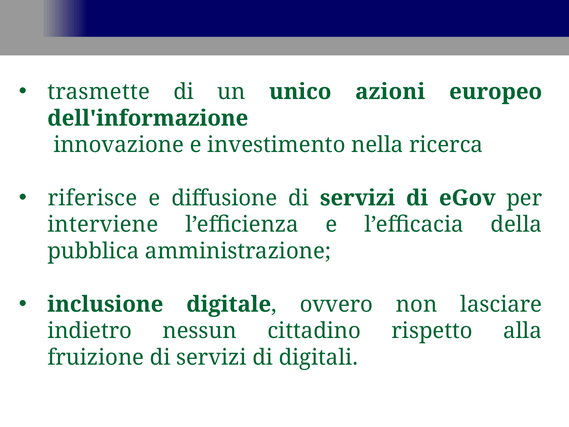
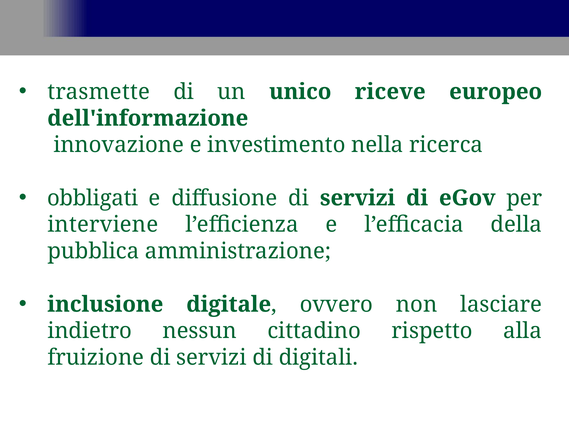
azioni: azioni -> riceve (390, 92)
riferisce: riferisce -> obbligati (93, 198)
